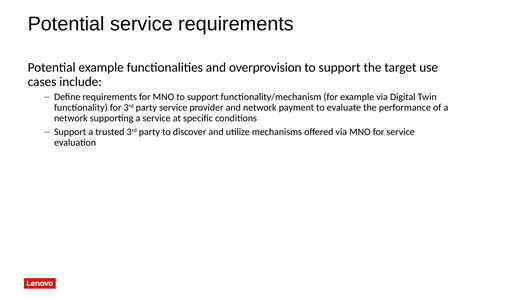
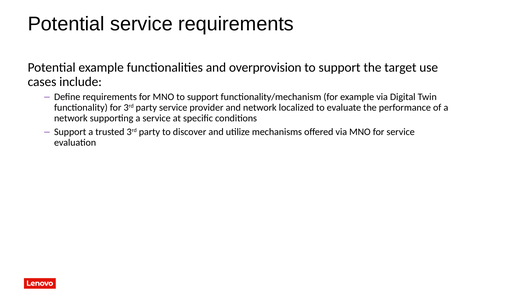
payment: payment -> localized (296, 108)
